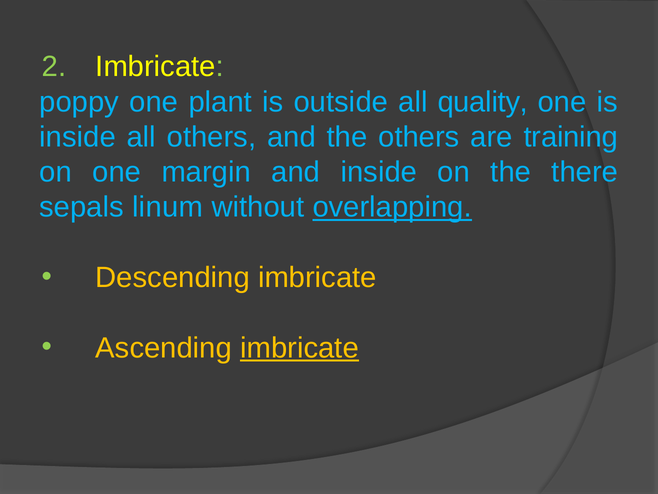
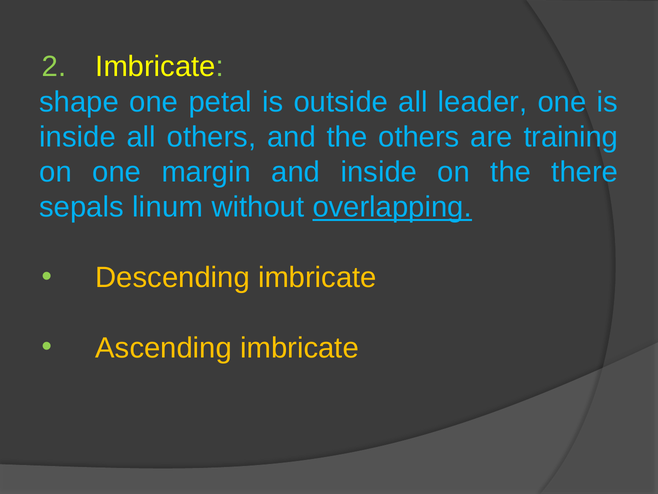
poppy: poppy -> shape (79, 102)
plant: plant -> petal (220, 102)
quality: quality -> leader (483, 102)
imbricate underline: present -> none (299, 348)
